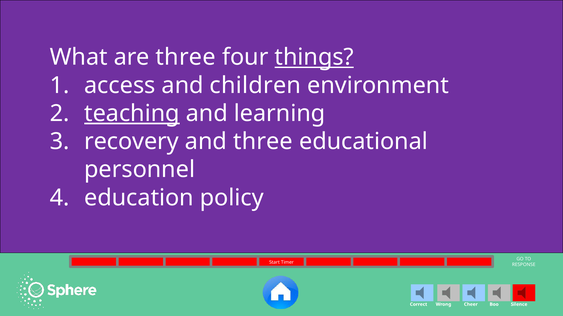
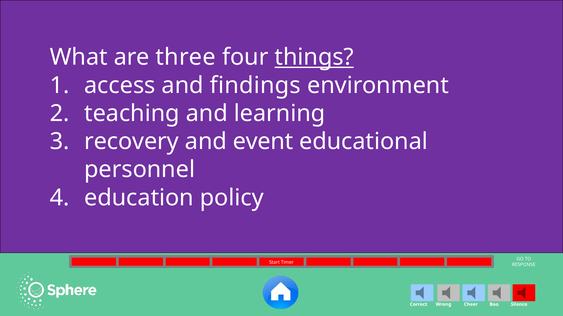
children: children -> findings (255, 86)
teaching underline: present -> none (132, 114)
and three: three -> event (263, 142)
